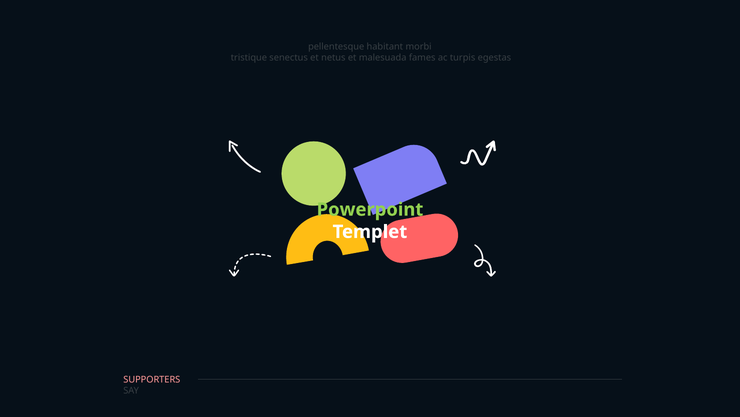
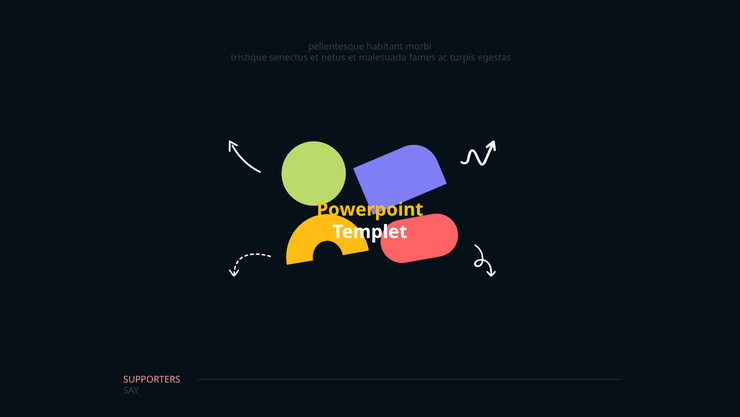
Powerpoint colour: light green -> yellow (370, 209)
